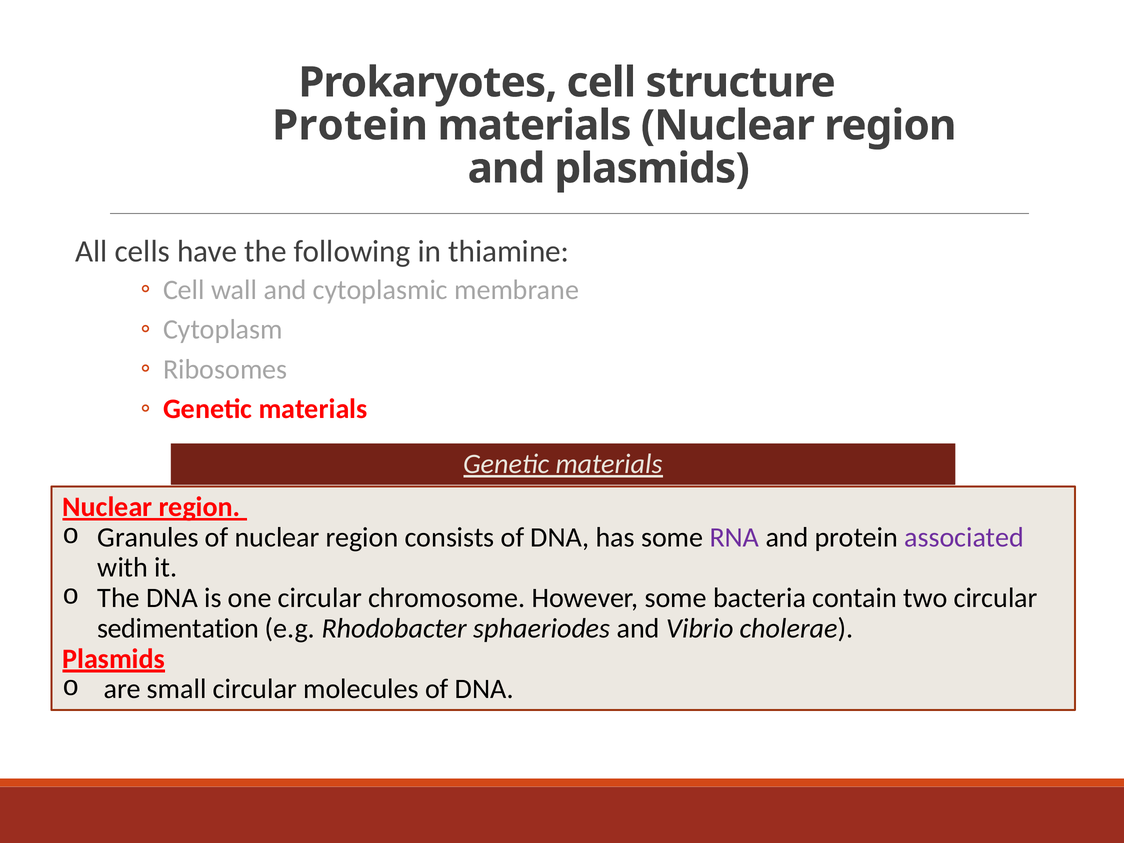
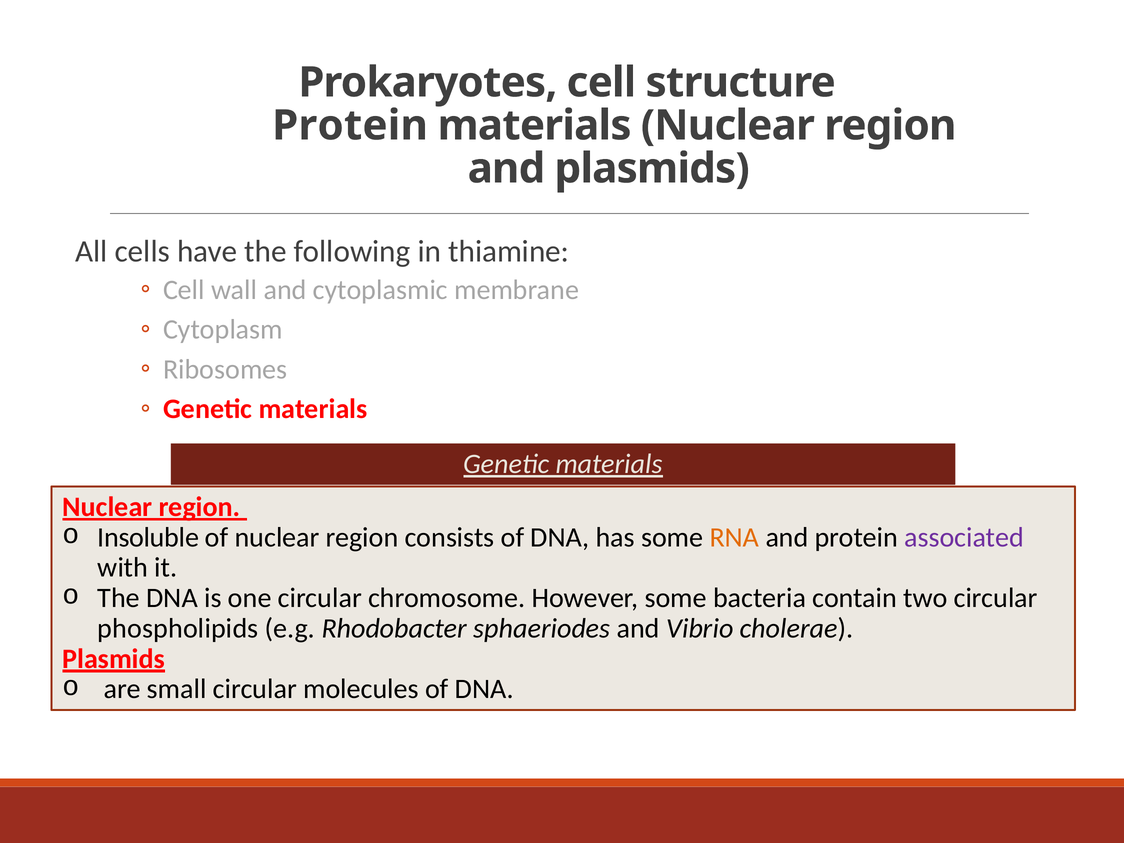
Granules: Granules -> Insoluble (148, 537)
RNA colour: purple -> orange (734, 537)
sedimentation: sedimentation -> phospholipids (178, 628)
